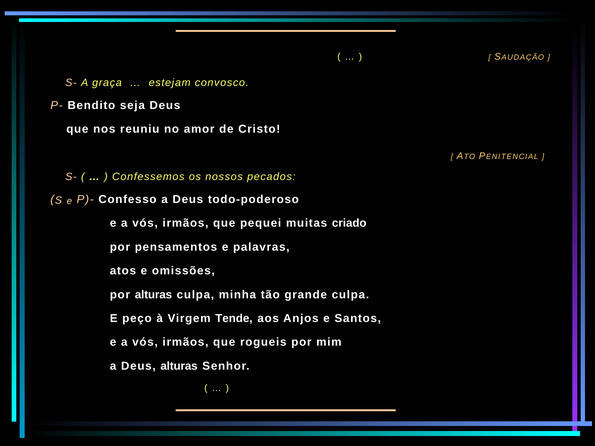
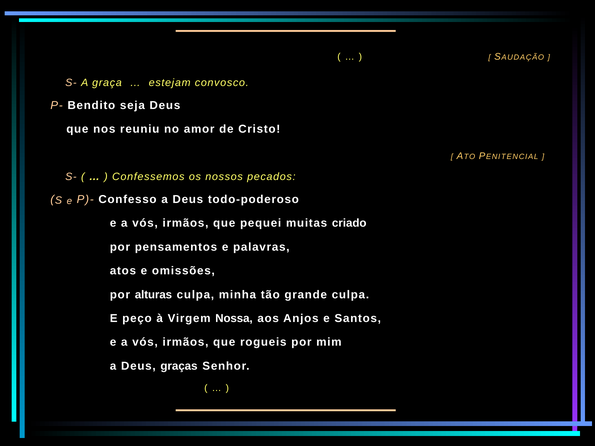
Tende: Tende -> Nossa (234, 319)
Deus alturas: alturas -> graças (179, 366)
